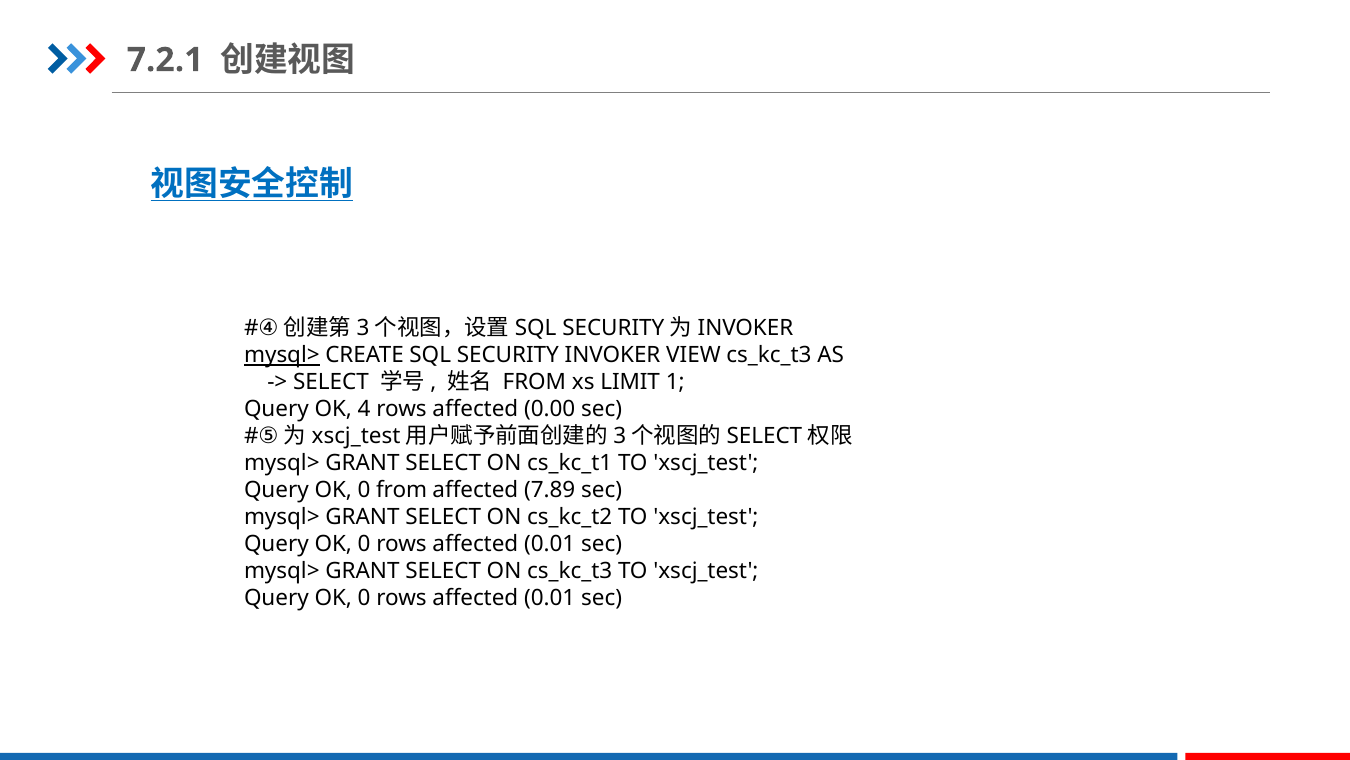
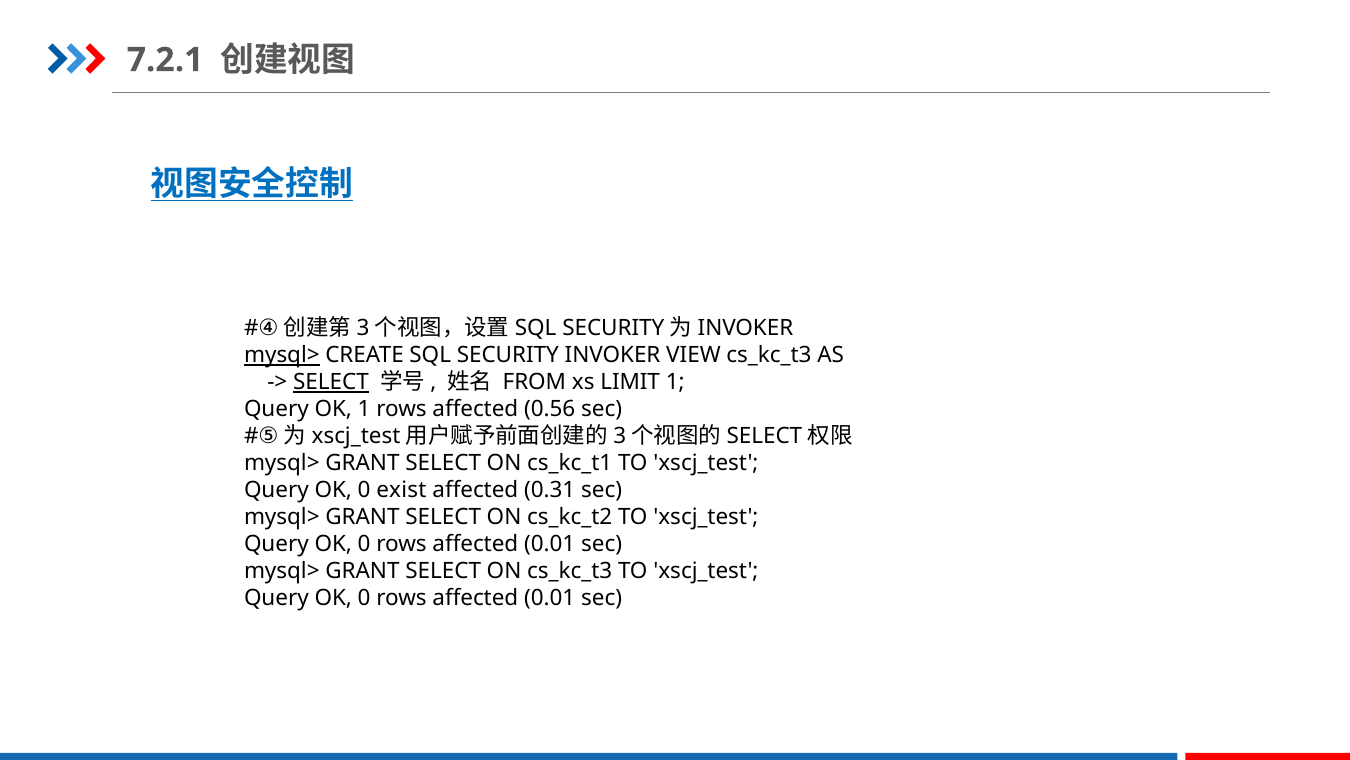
SELECT underline: none -> present (331, 382)
OK 4: 4 -> 1 (364, 409)
0.00: 0.00 -> 0.56 (550, 409)
0 from: from -> exist (401, 490)
7.89: 7.89 -> 0.31 (550, 490)
